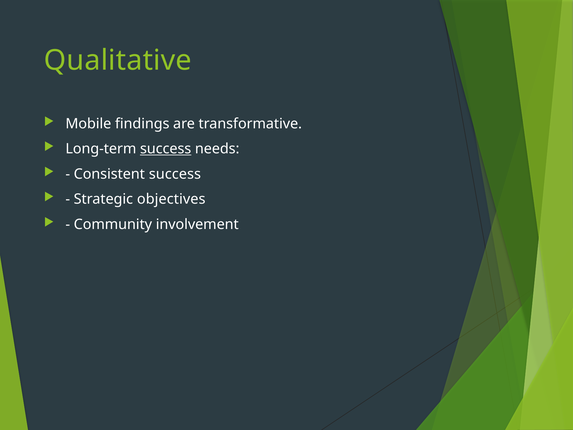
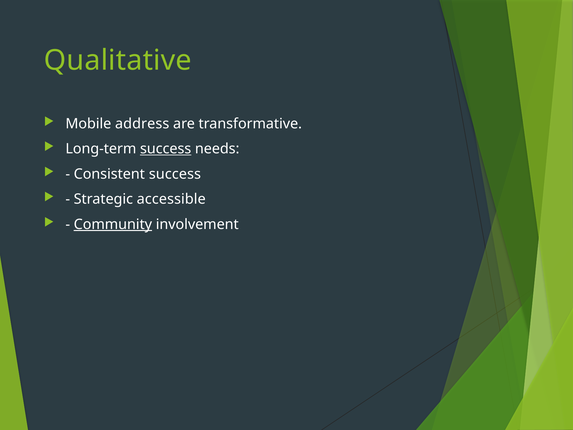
findings: findings -> address (142, 124)
objectives: objectives -> accessible (171, 199)
Community underline: none -> present (113, 224)
